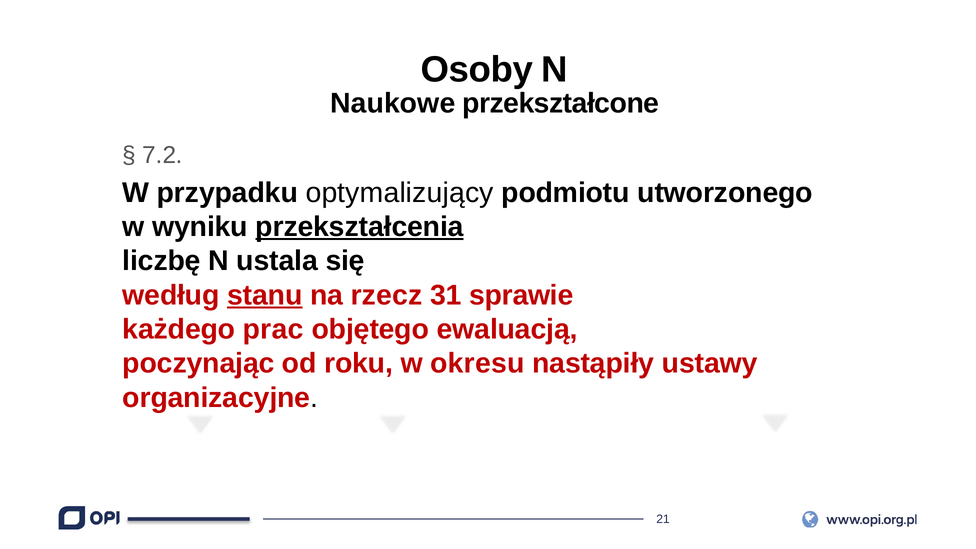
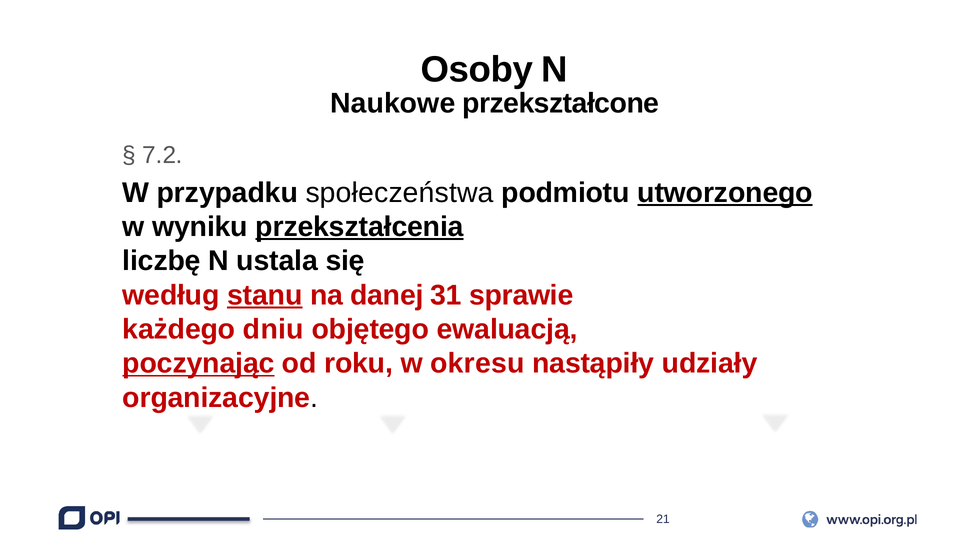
optymalizujący: optymalizujący -> społeczeństwa (400, 193)
utworzonego underline: none -> present (725, 193)
rzecz: rzecz -> danej (387, 295)
prac: prac -> dniu (273, 329)
poczynając underline: none -> present (199, 364)
ustawy: ustawy -> udziały (710, 364)
